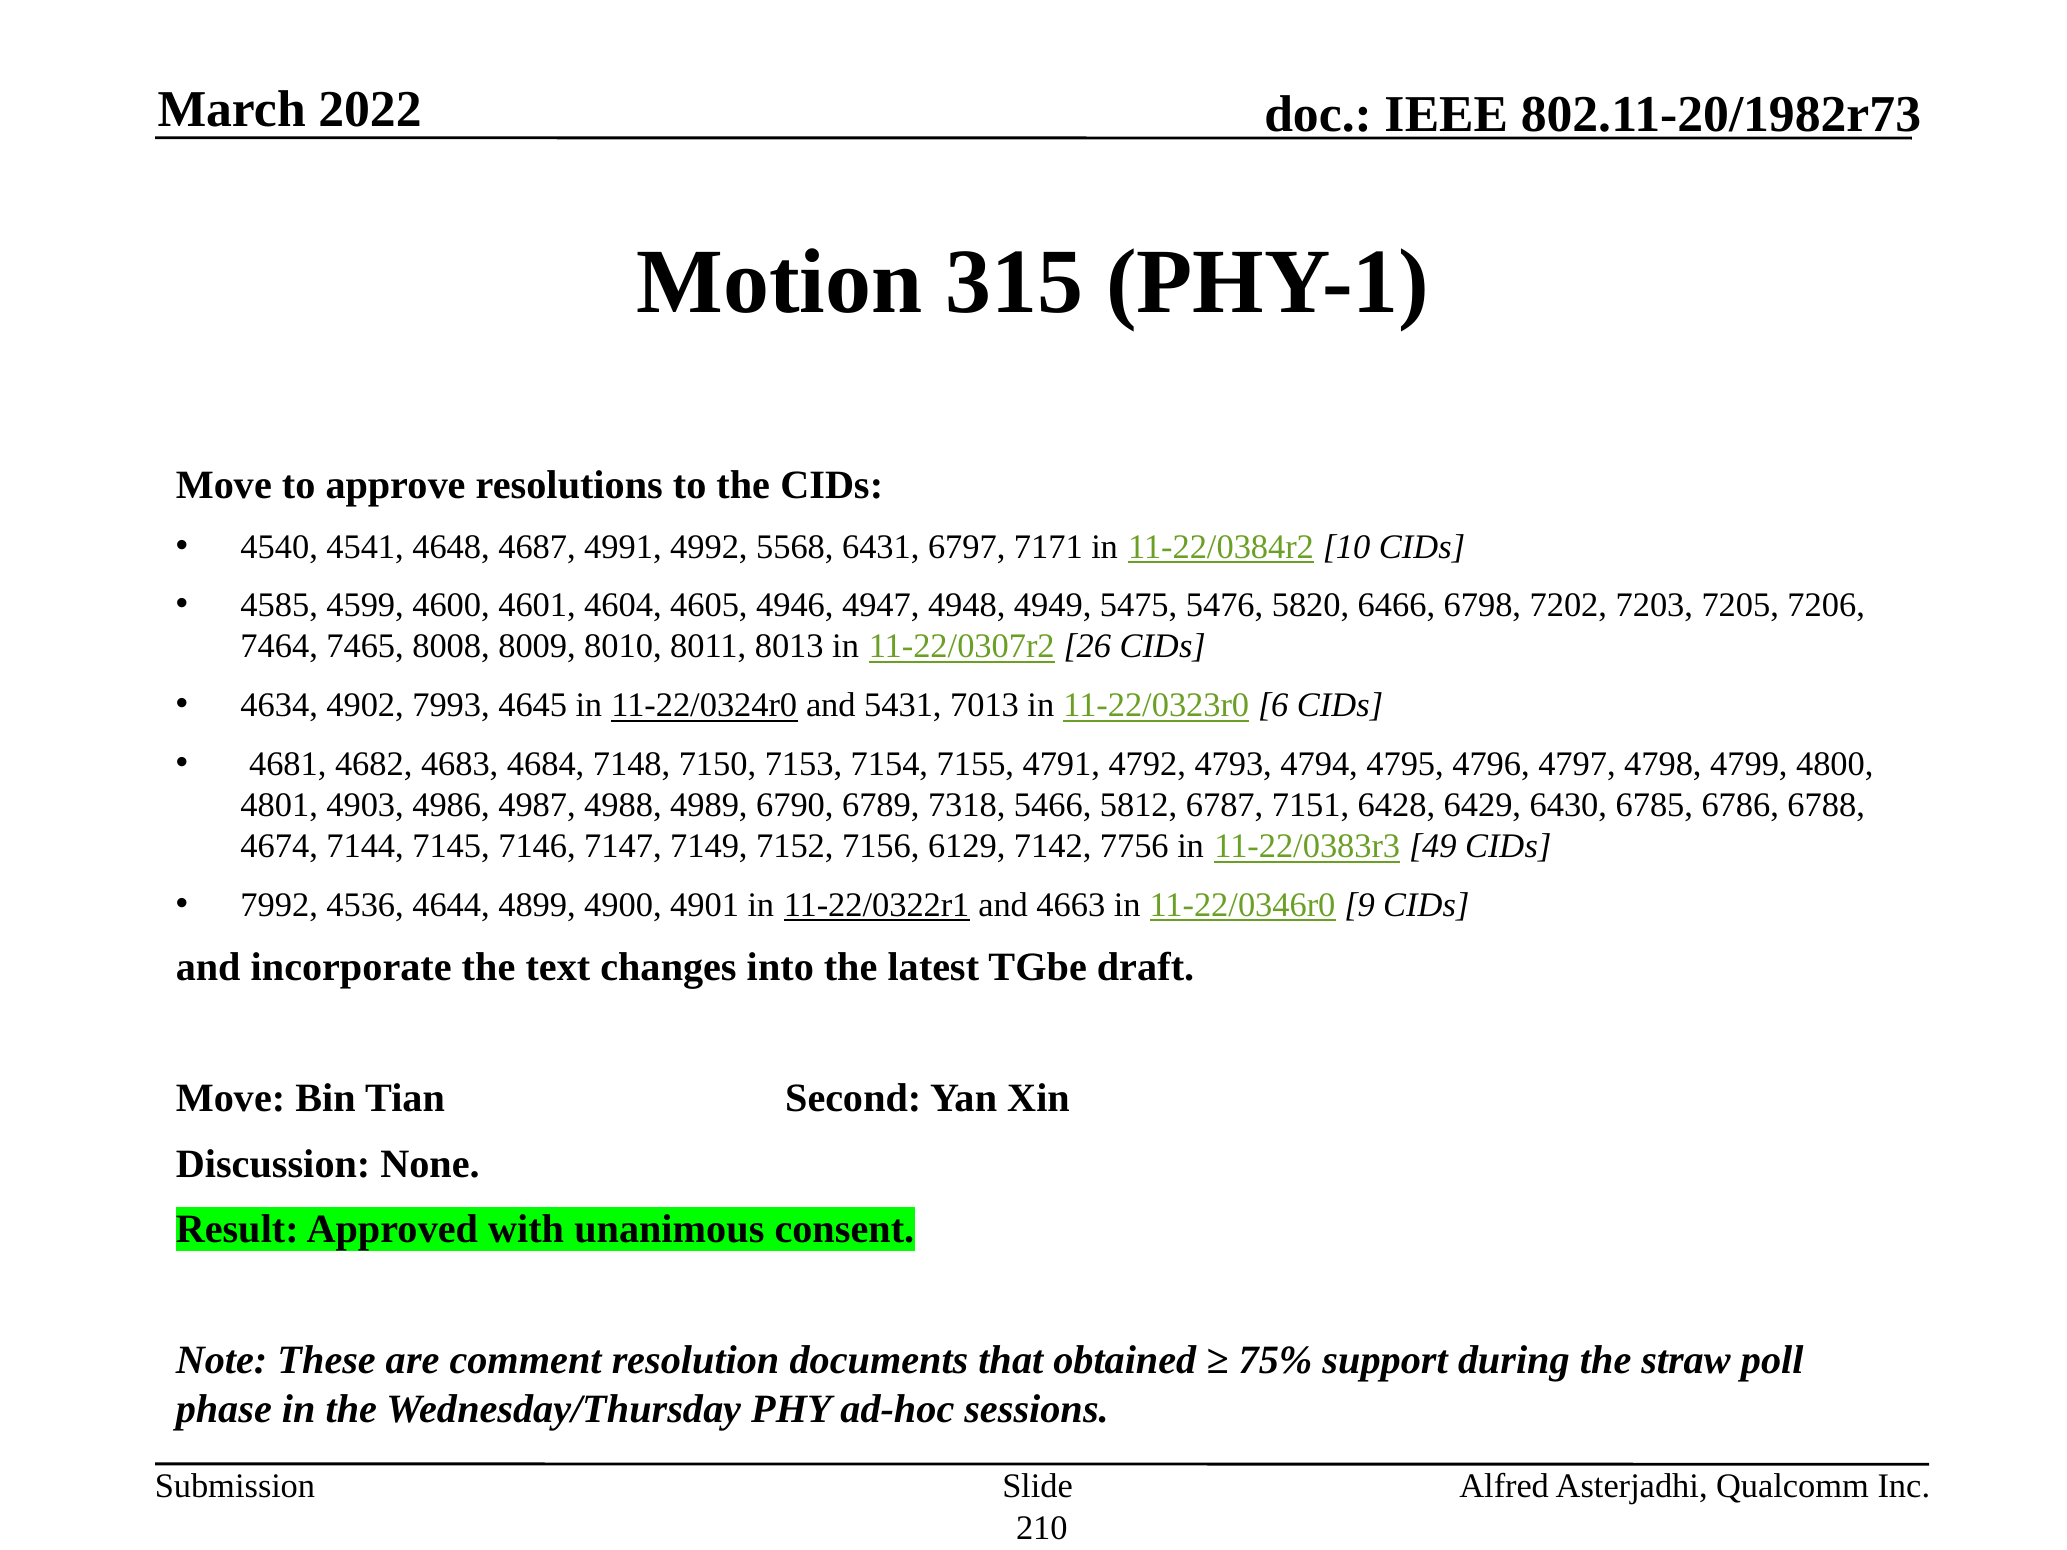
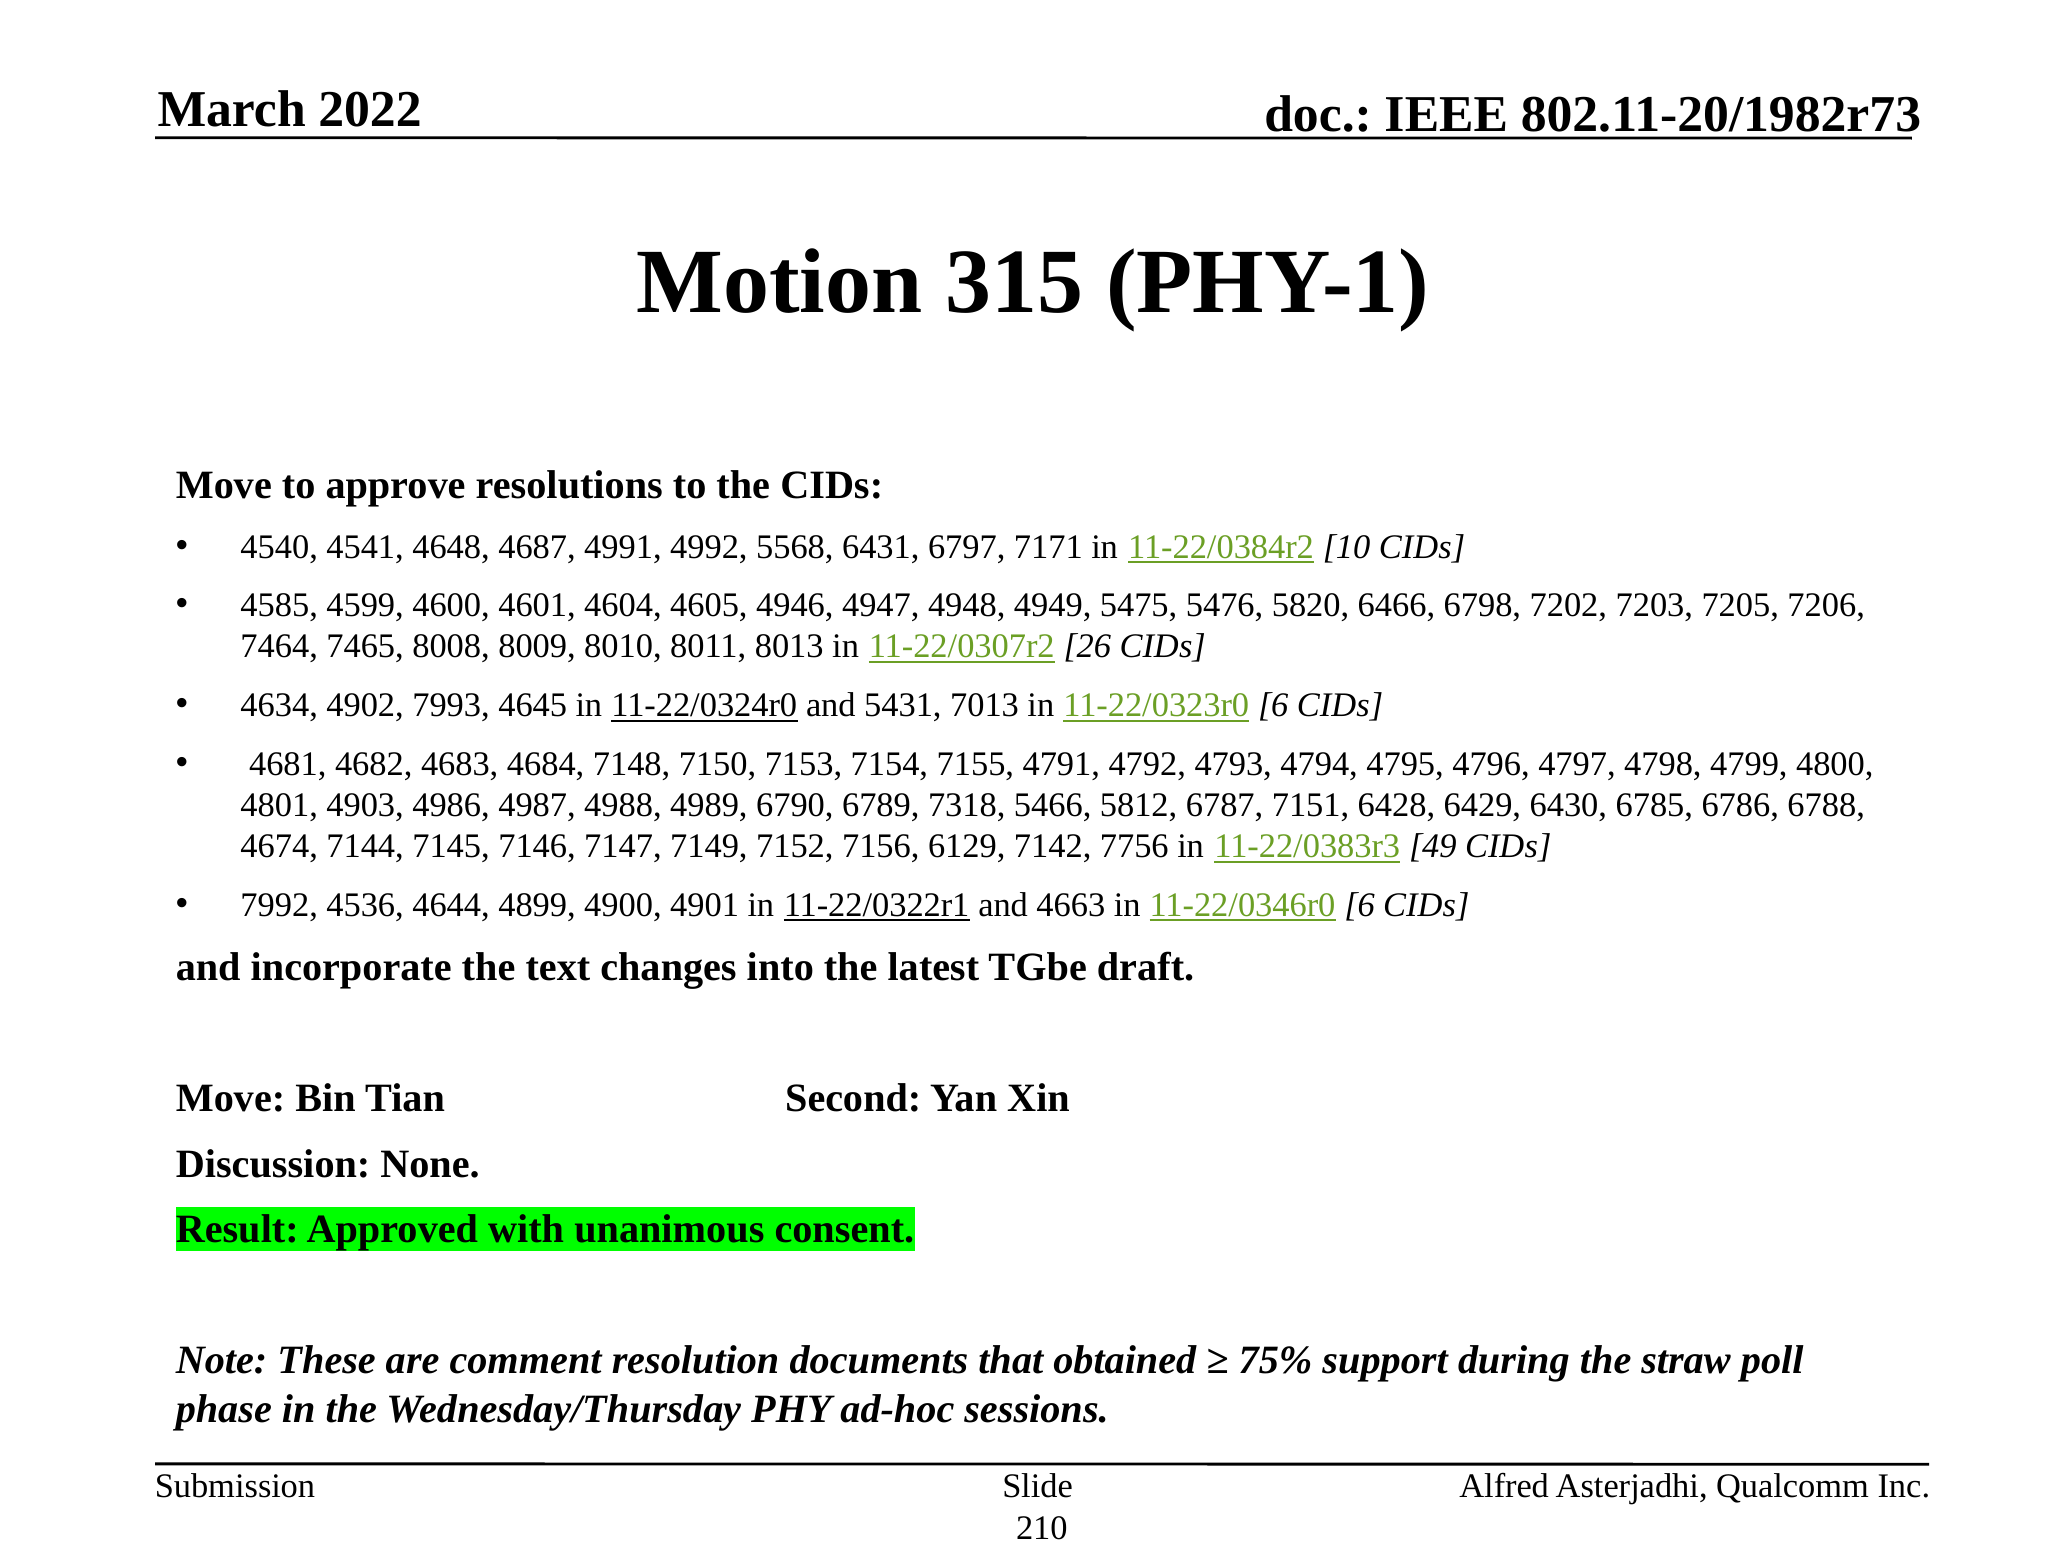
11-22/0346r0 9: 9 -> 6 (1360, 905)
